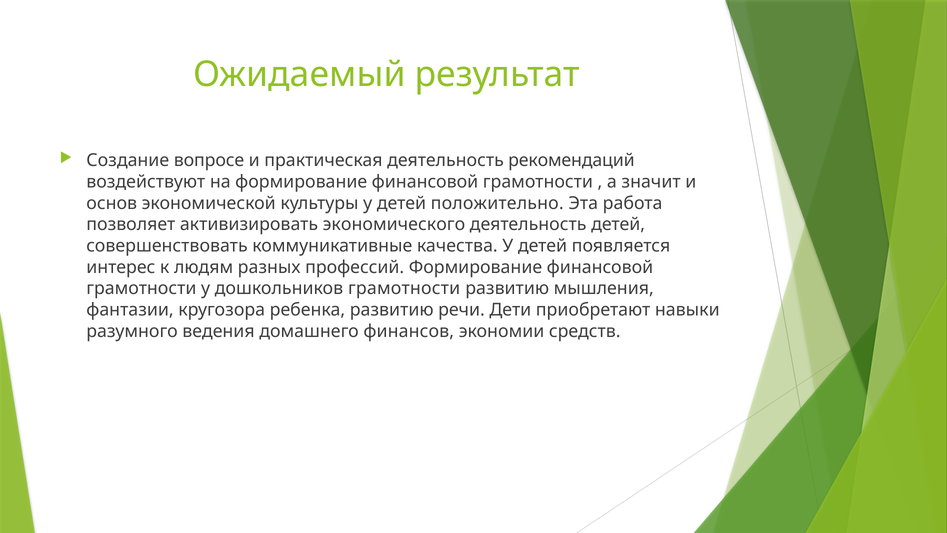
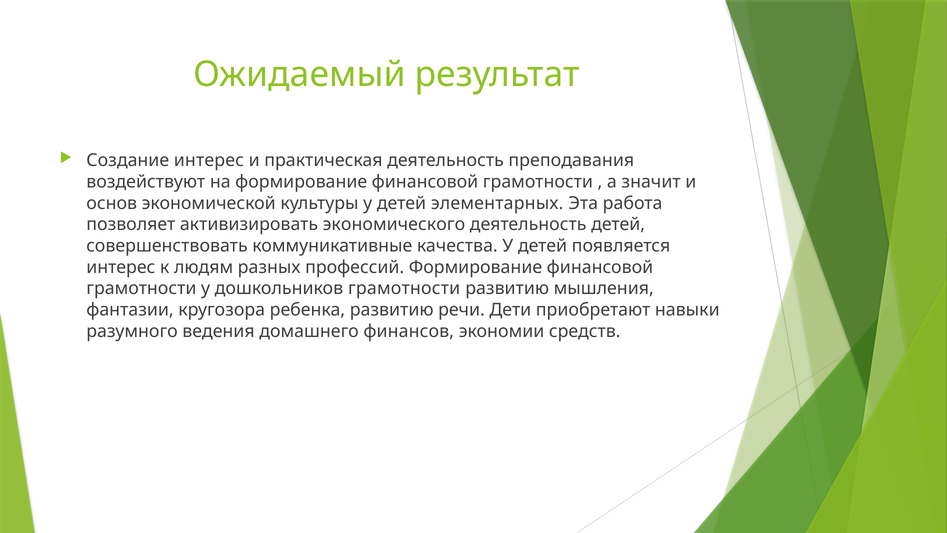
Создание вопросе: вопросе -> интерес (209, 160)
рекомендаций: рекомендаций -> преподавания (571, 160)
положительно: положительно -> элементарных (497, 203)
